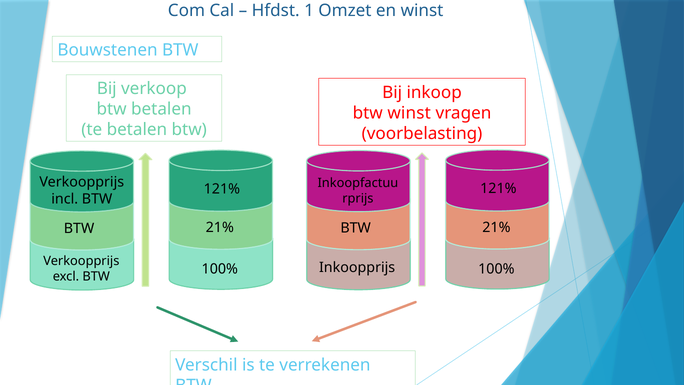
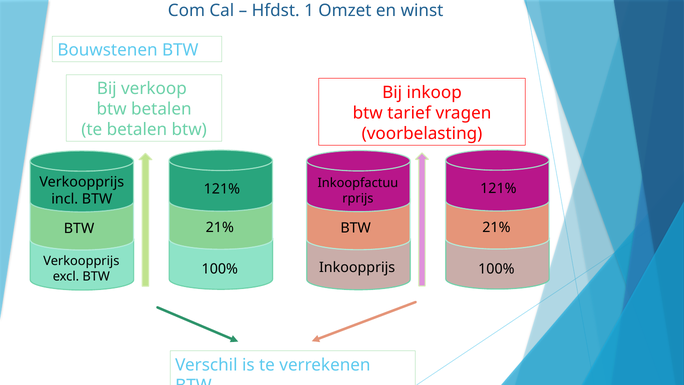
btw winst: winst -> tarief (409, 113)
